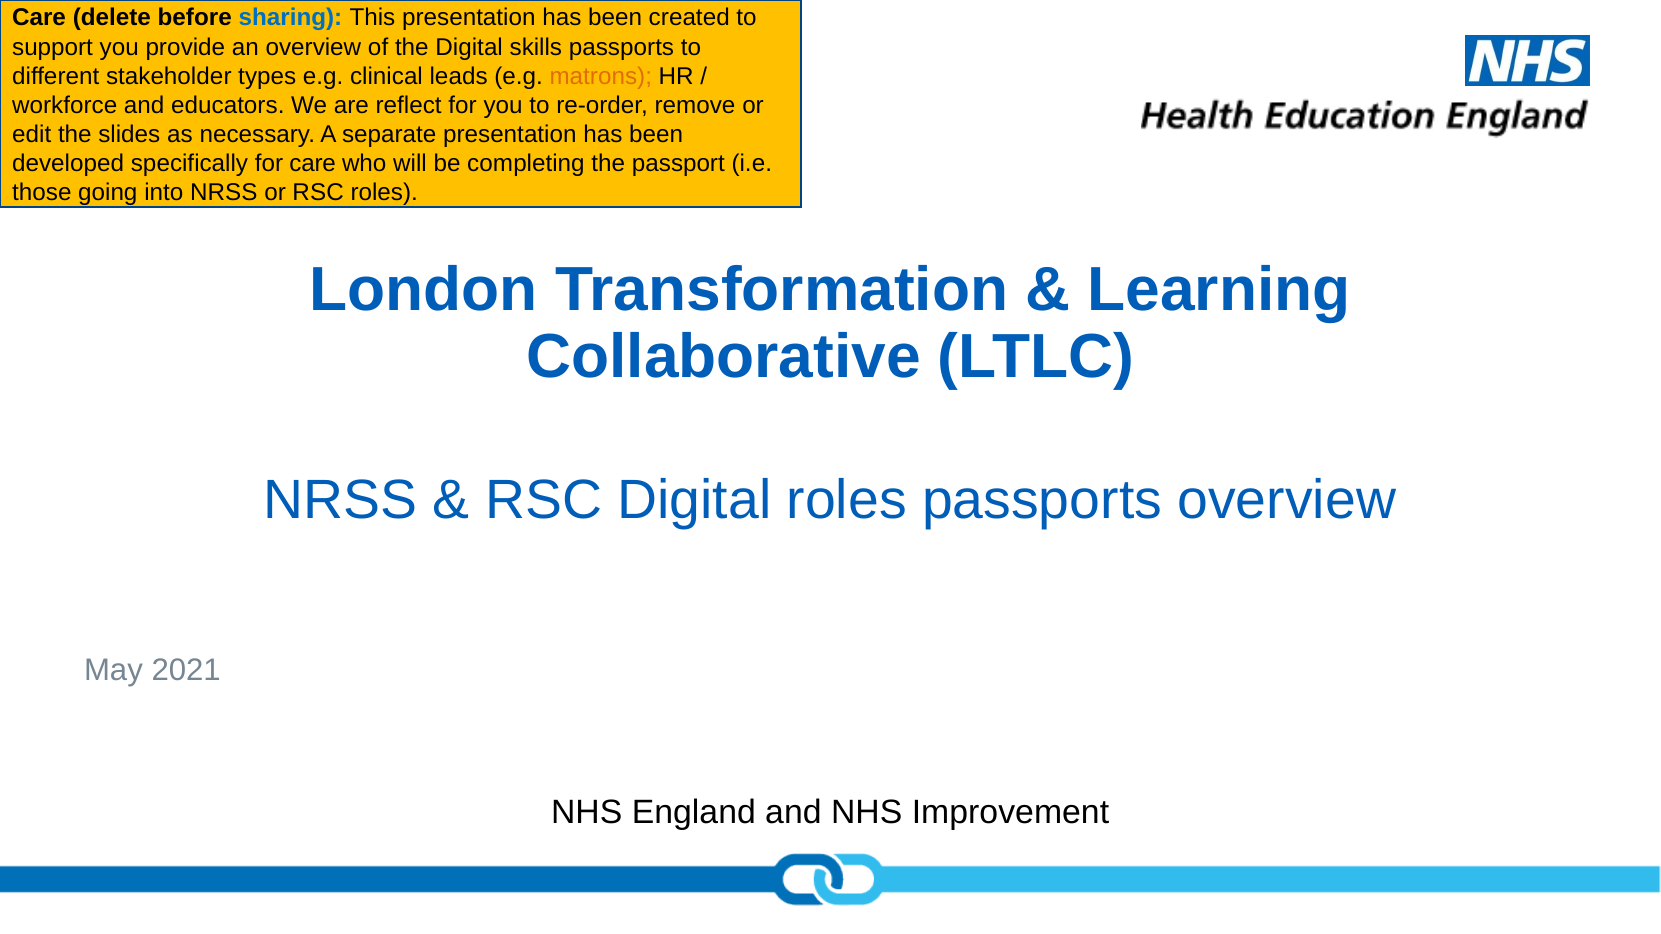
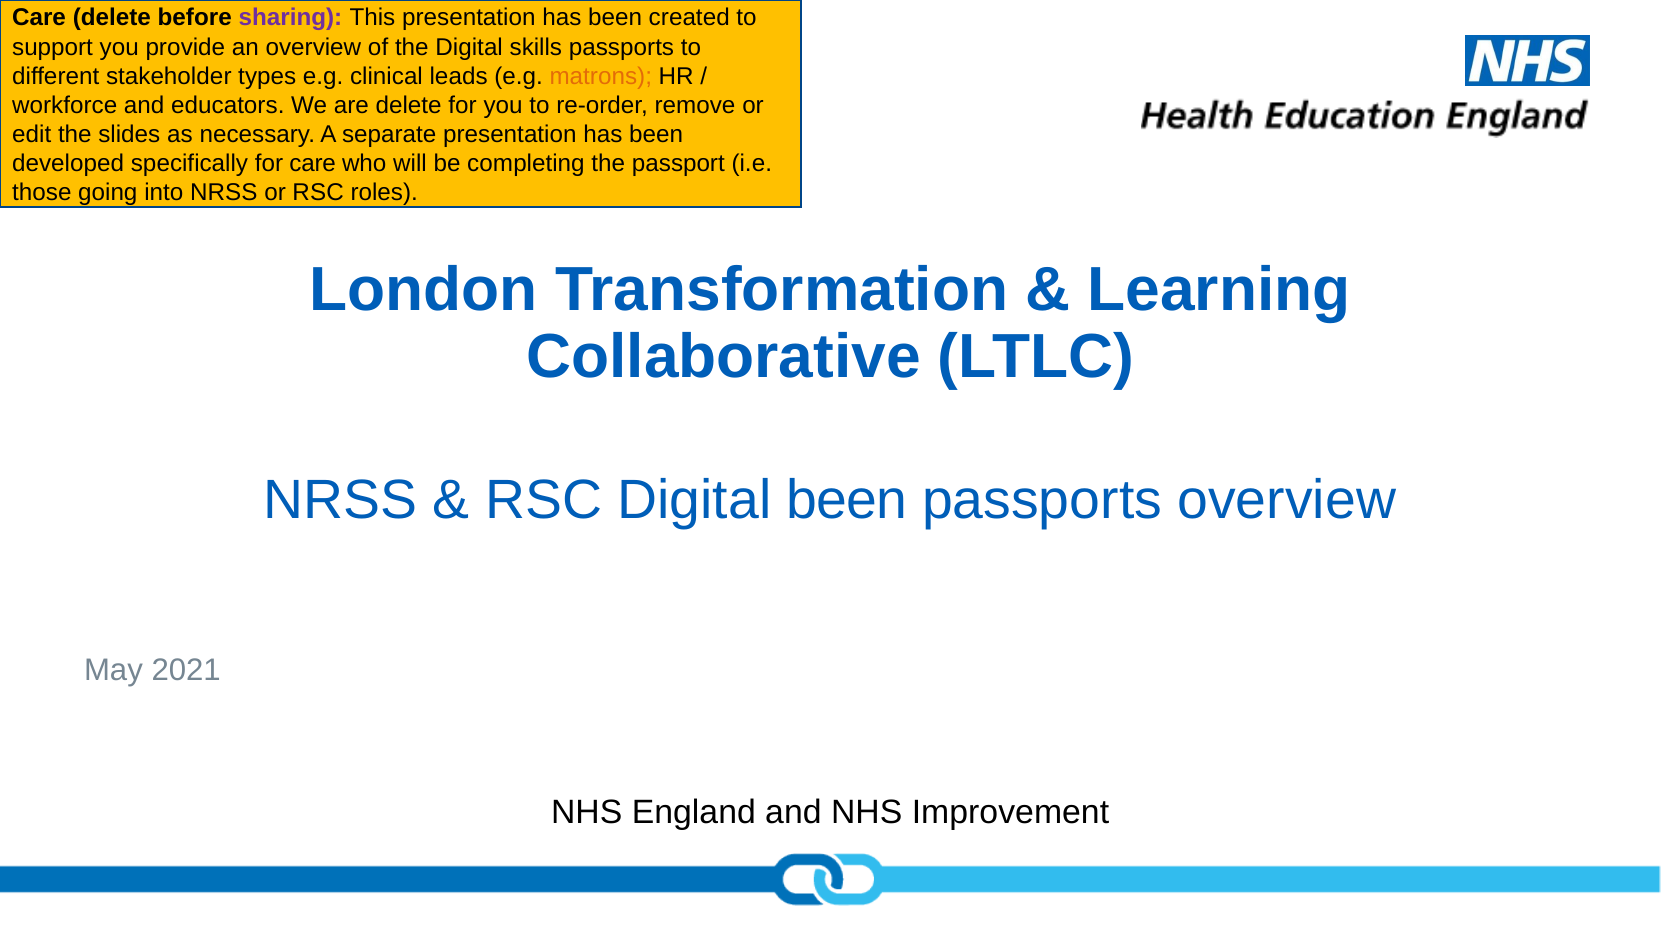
sharing colour: blue -> purple (290, 18)
are reflect: reflect -> delete (409, 105)
Digital roles: roles -> been (847, 500)
